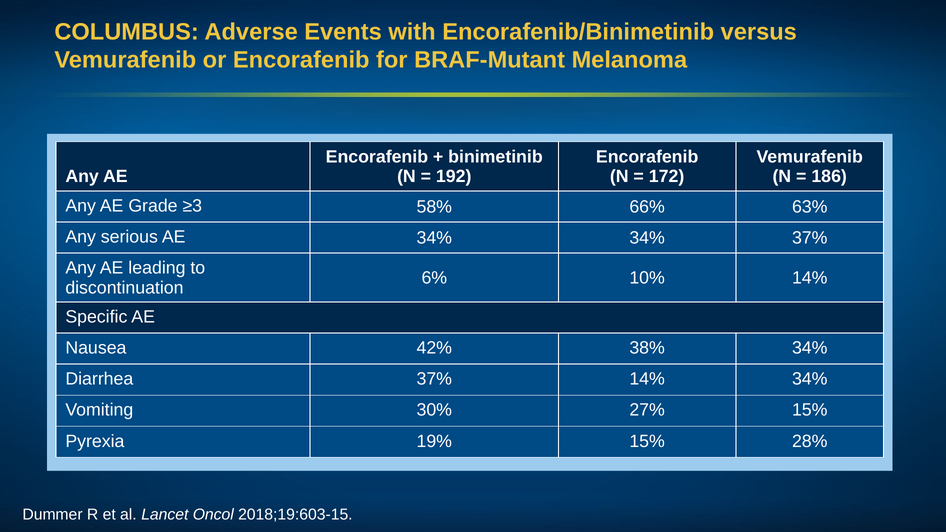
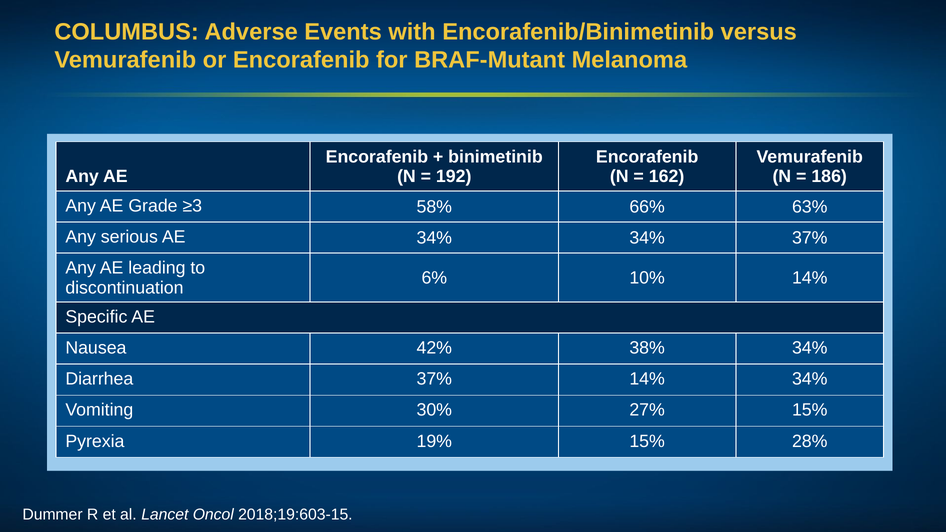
172: 172 -> 162 (667, 177)
